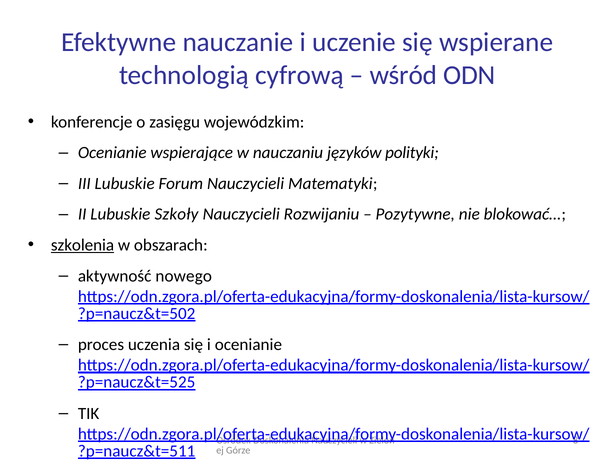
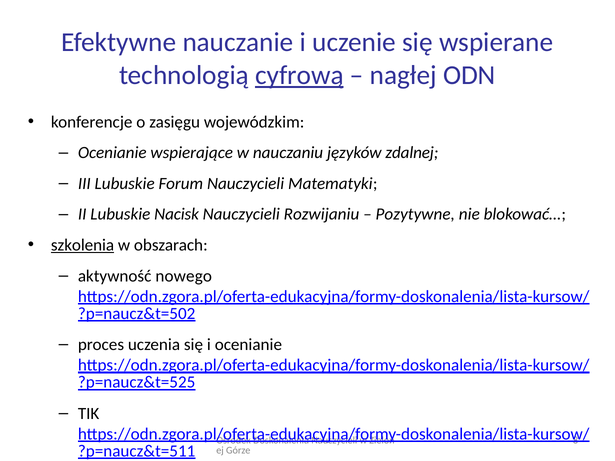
cyfrową underline: none -> present (299, 75)
wśród: wśród -> nagłej (403, 75)
polityki: polityki -> zdalnej (412, 153)
Szkoły: Szkoły -> Nacisk (177, 214)
